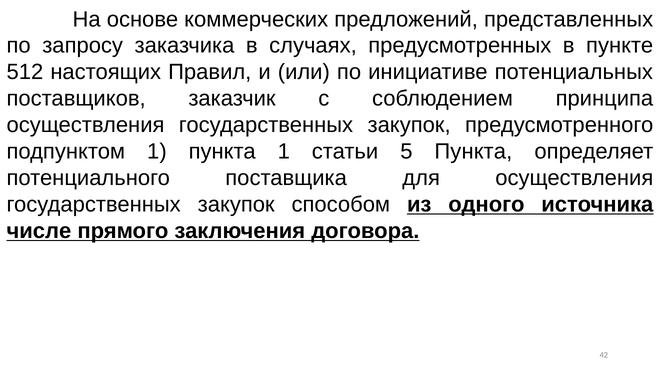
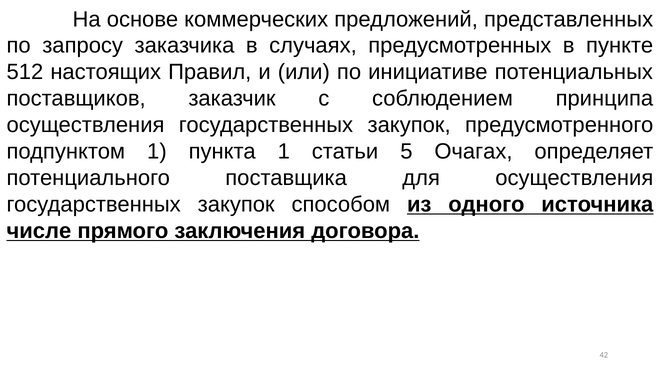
5 Пункта: Пункта -> Очагах (473, 151)
